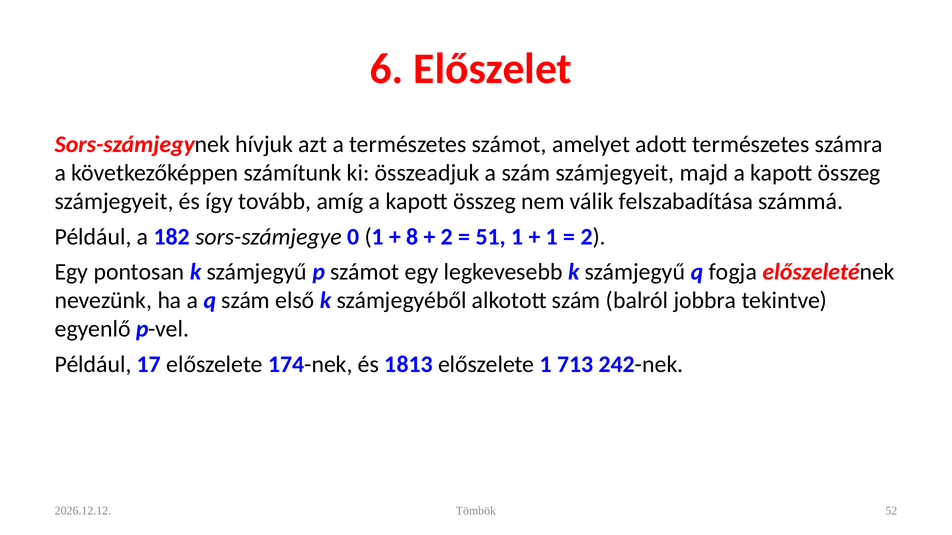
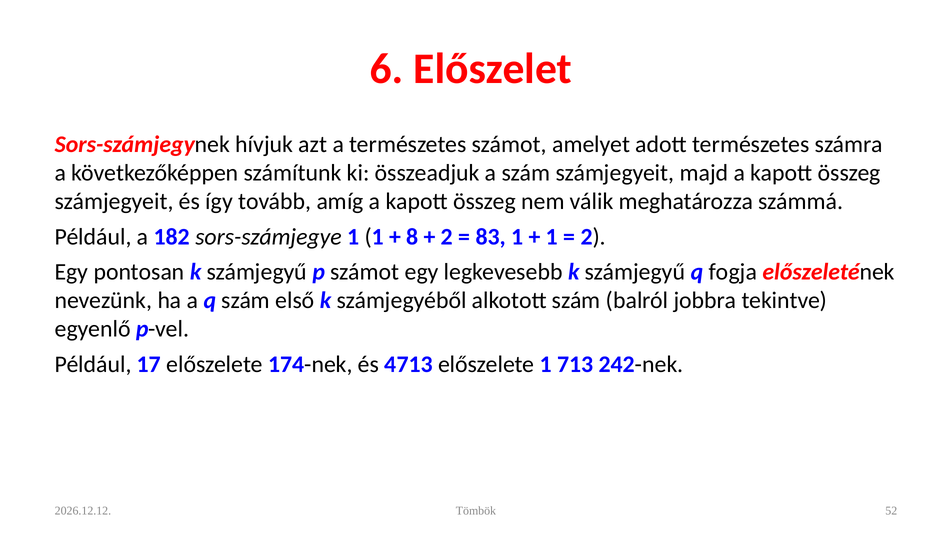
felszabadítása: felszabadítása -> meghatározza (686, 202)
sors-számjegye 0: 0 -> 1 (353, 237)
51: 51 -> 83 (491, 237)
1813: 1813 -> 4713 (409, 365)
